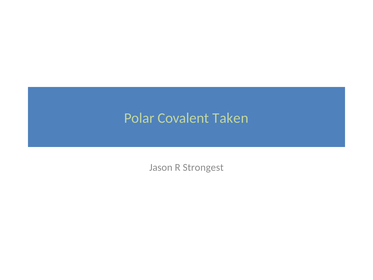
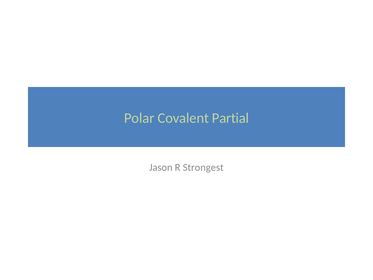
Taken: Taken -> Partial (231, 118)
